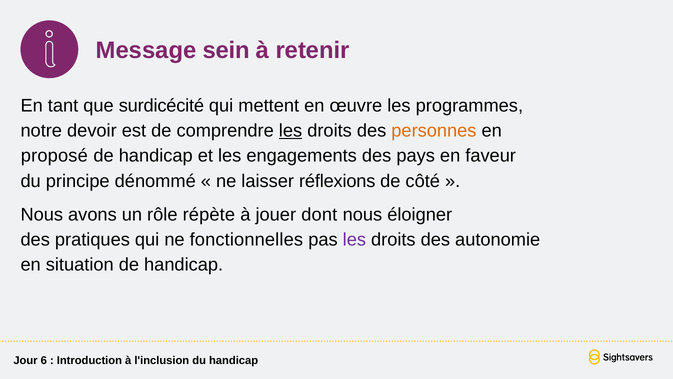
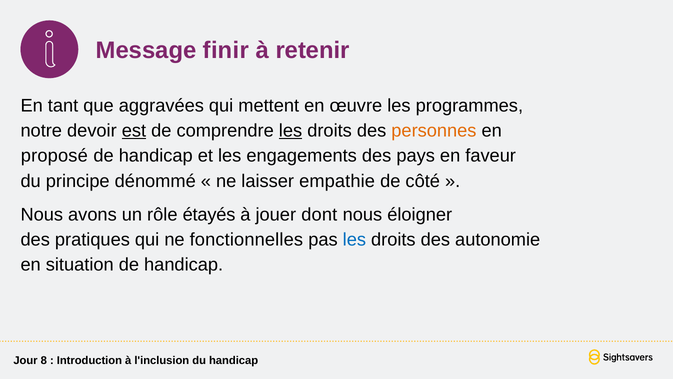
sein: sein -> finir (226, 50)
surdicécité: surdicécité -> aggravées (161, 105)
est underline: none -> present (134, 131)
réflexions: réflexions -> empathie (337, 181)
répète: répète -> étayés (209, 214)
les colour: purple -> blue (354, 240)
6: 6 -> 8 (44, 360)
